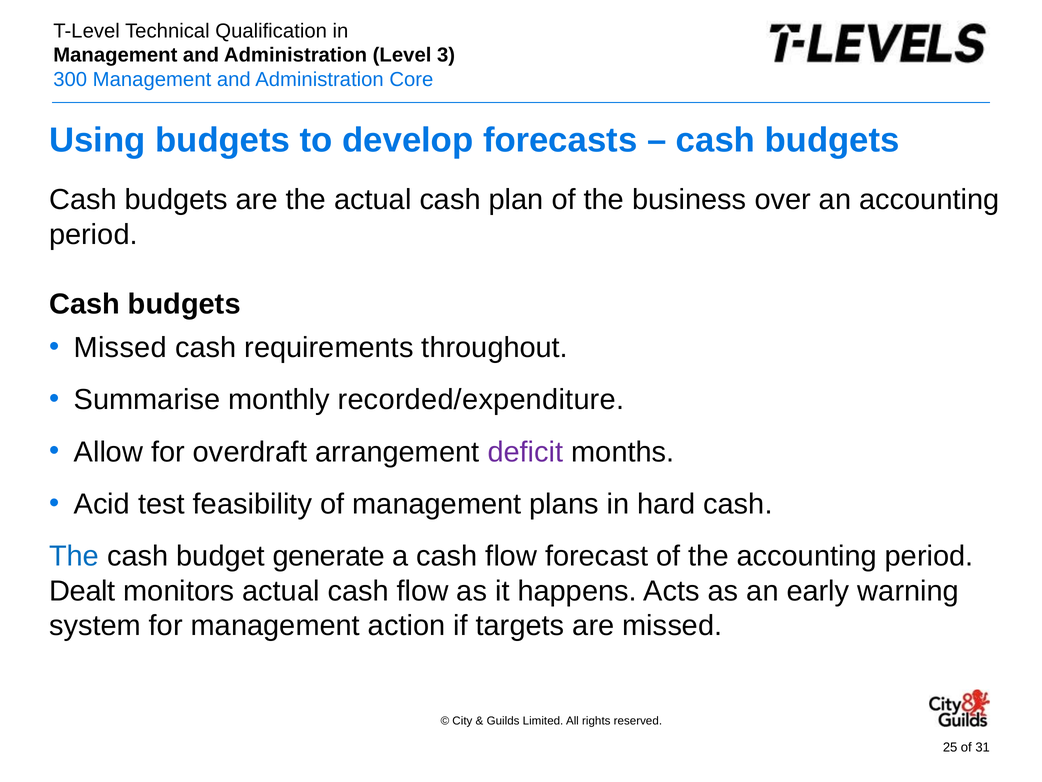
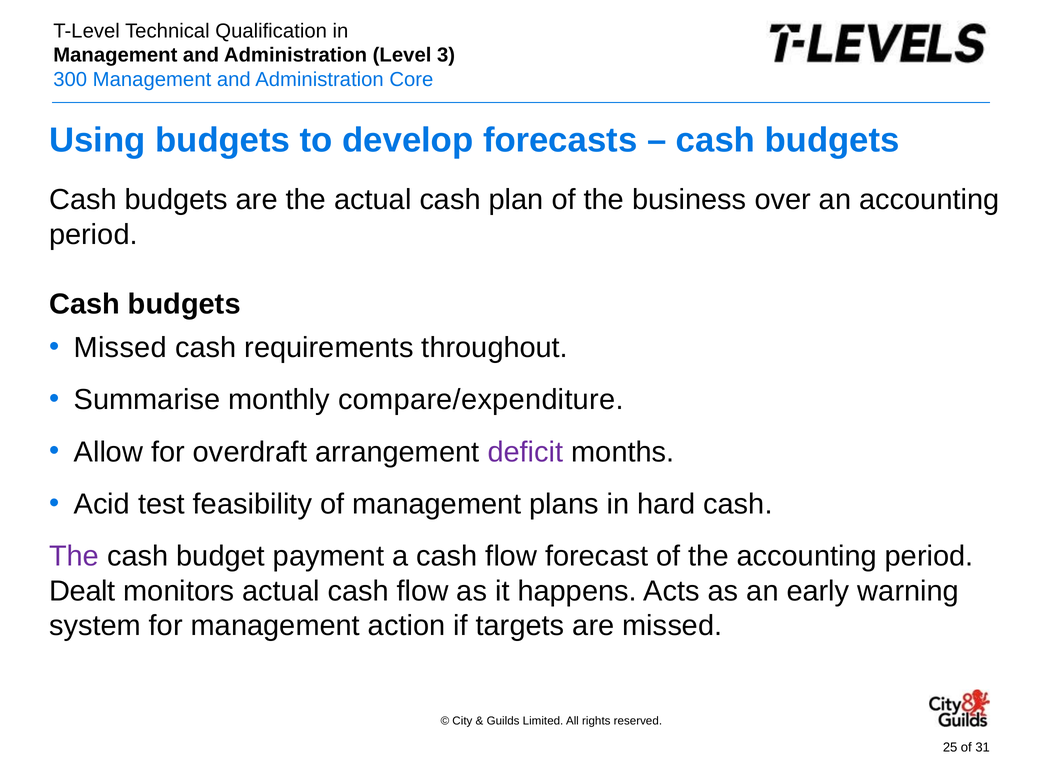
recorded/expenditure: recorded/expenditure -> compare/expenditure (481, 400)
The colour: blue -> purple (74, 556)
generate: generate -> payment (329, 556)
